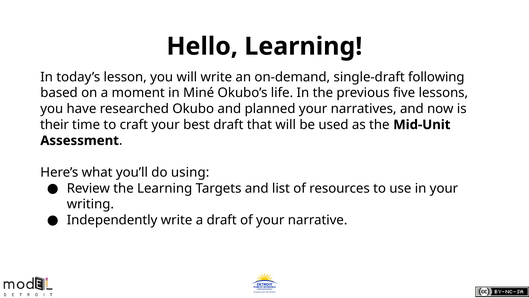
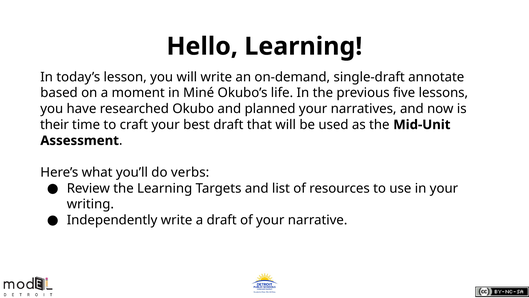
following: following -> annotate (436, 77)
using: using -> verbs (190, 172)
